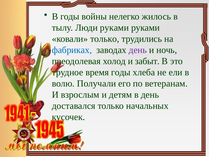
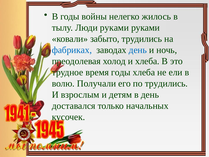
ковали только: только -> забыто (105, 39)
день colour: purple -> blue (138, 50)
и забыт: забыт -> хлеба (147, 61)
по ветеранам: ветеранам -> трудились (166, 83)
